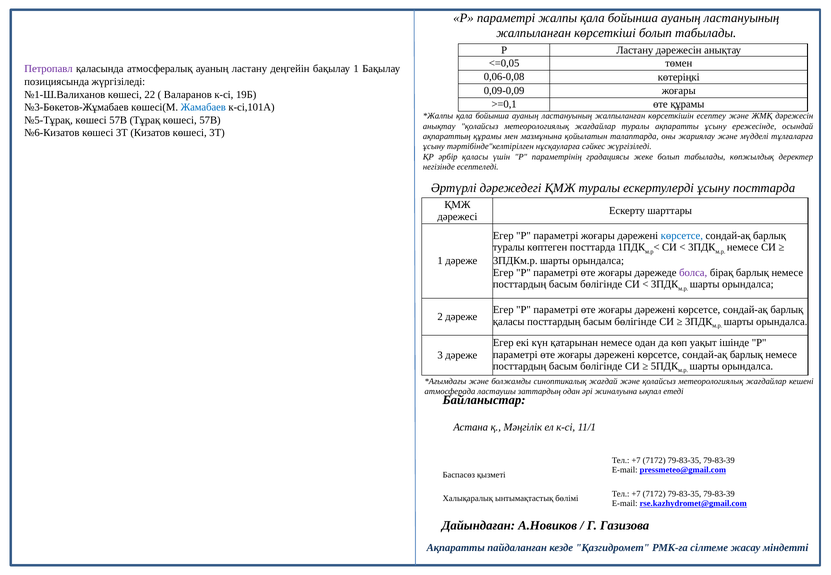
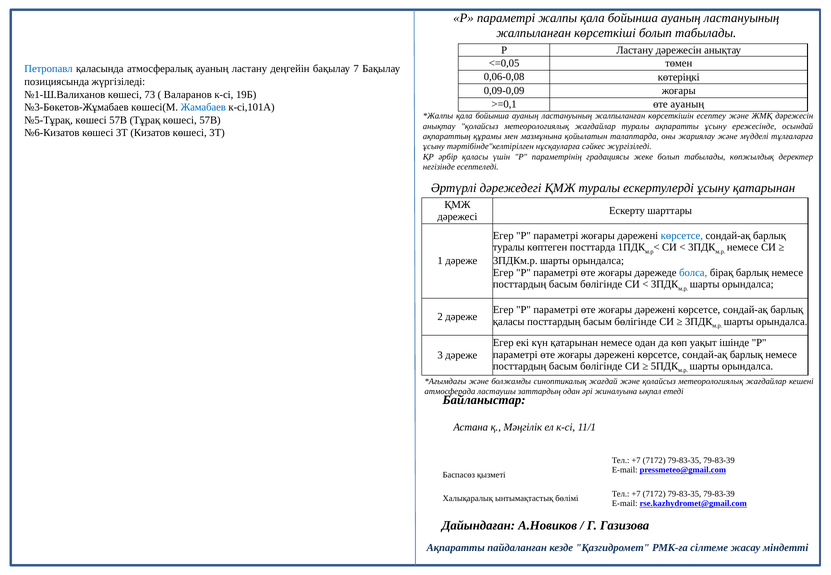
Петропавл colour: purple -> blue (49, 69)
бақылау 1: 1 -> 7 (356, 69)
22: 22 -> 73 (150, 95)
өте құрамы: құрамы -> ауаның (687, 104)
ұсыну посттарда: посттарда -> қатарынан (764, 188)
болса colour: purple -> blue (693, 273)
